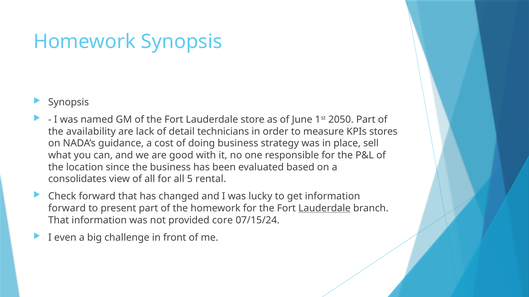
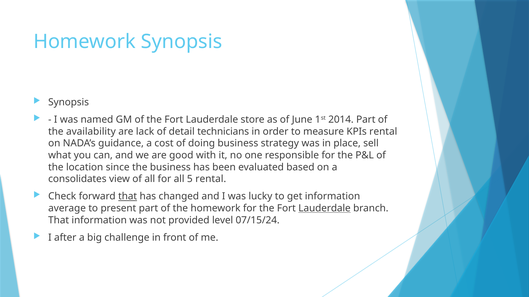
2050: 2050 -> 2014 (341, 120)
KPIs stores: stores -> rental (383, 132)
that underline: none -> present (128, 197)
forward: forward -> average (67, 209)
core: core -> level (223, 221)
even: even -> after (65, 238)
